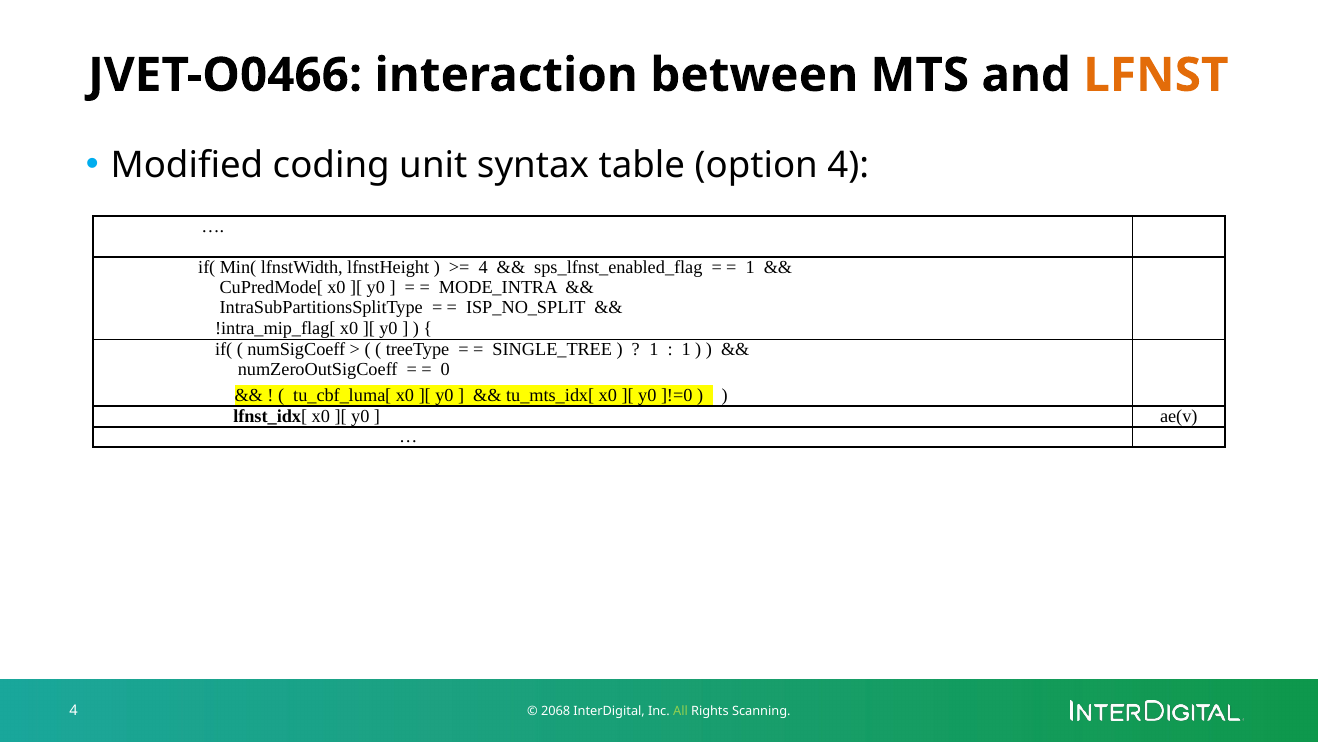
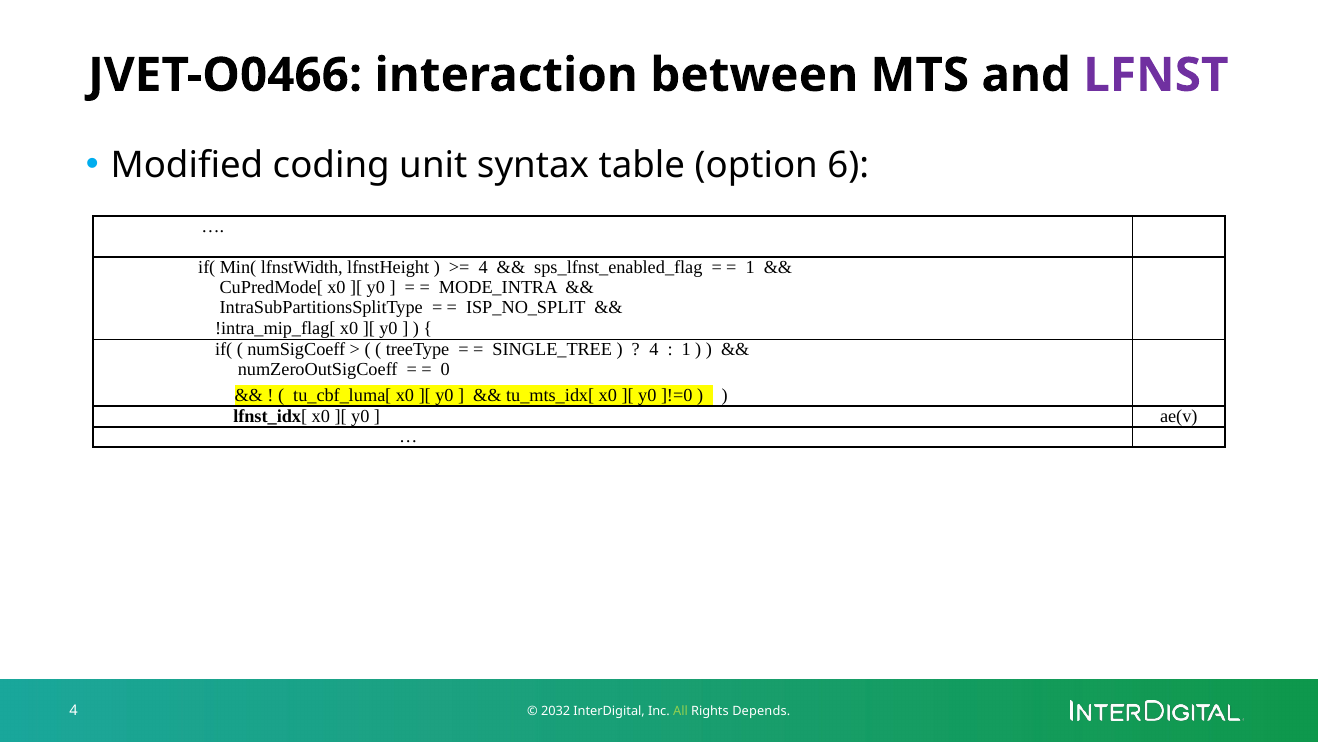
LFNST colour: orange -> purple (1156, 75)
option 4: 4 -> 6 (848, 165)
1: 1 -> 4 (654, 349)
2068: 2068 -> 2032 (556, 711)
Scanning: Scanning -> Depends (761, 711)
